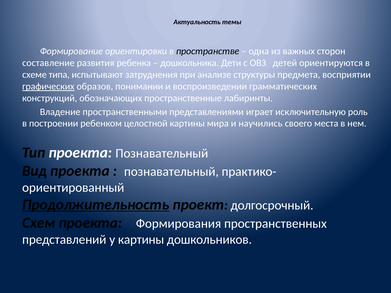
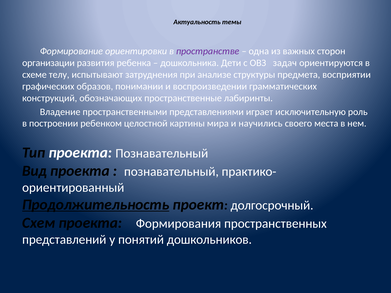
пространстве colour: black -> purple (208, 51)
составление: составление -> организации (48, 63)
детей: детей -> задач (285, 63)
типа: типа -> телу (59, 75)
графических underline: present -> none (48, 86)
у картины: картины -> понятий (141, 240)
